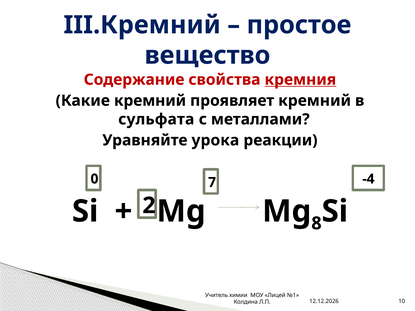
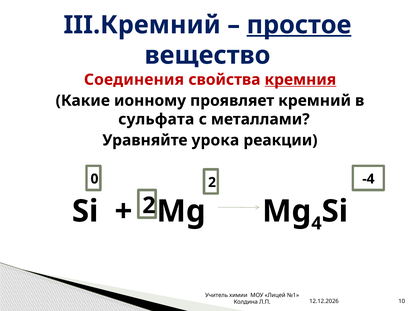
простое underline: none -> present (299, 25)
Содержание: Содержание -> Соединения (134, 80)
Какие кремний: кремний -> ионному (150, 101)
0 7: 7 -> 2 (212, 183)
8: 8 -> 4 (316, 224)
